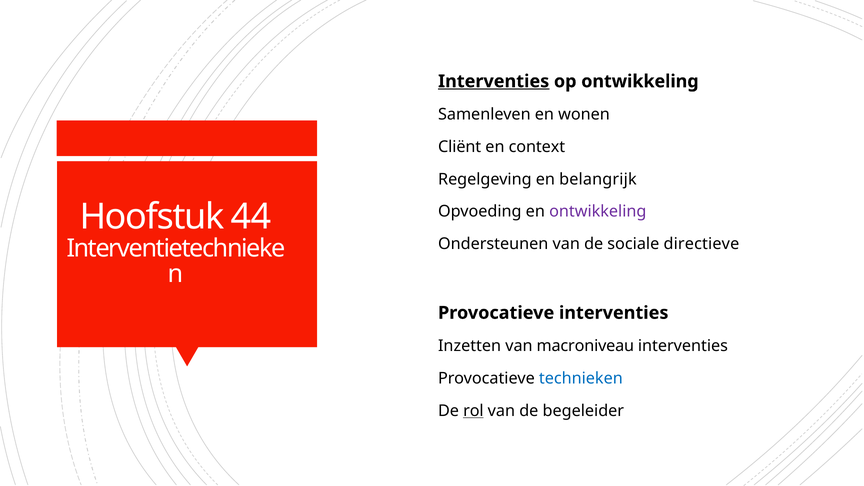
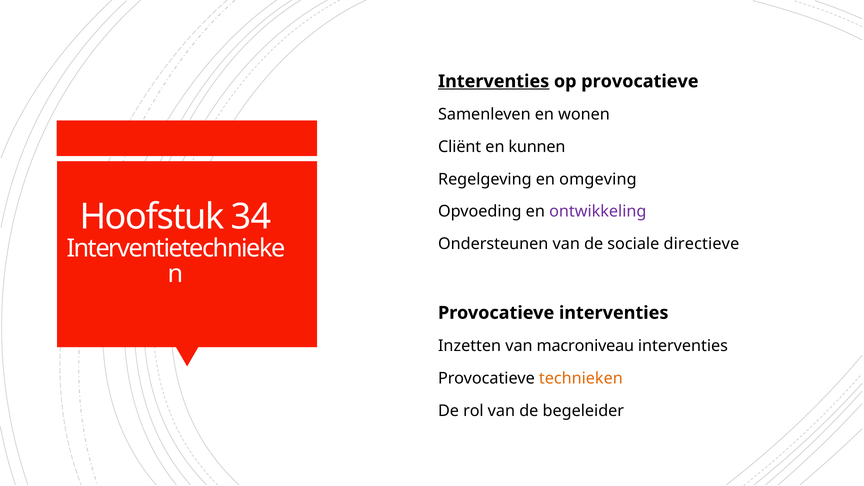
op ontwikkeling: ontwikkeling -> provocatieve (640, 81)
context: context -> kunnen (537, 147)
belangrijk: belangrijk -> omgeving (598, 179)
44: 44 -> 34 (251, 217)
technieken colour: blue -> orange (581, 378)
rol underline: present -> none (473, 411)
